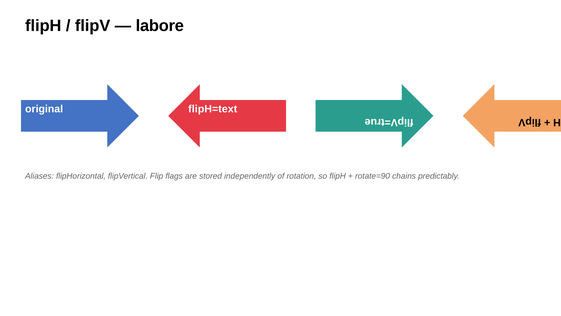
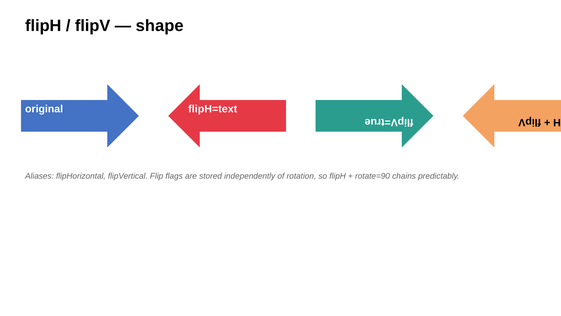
labore: labore -> shape (160, 26)
